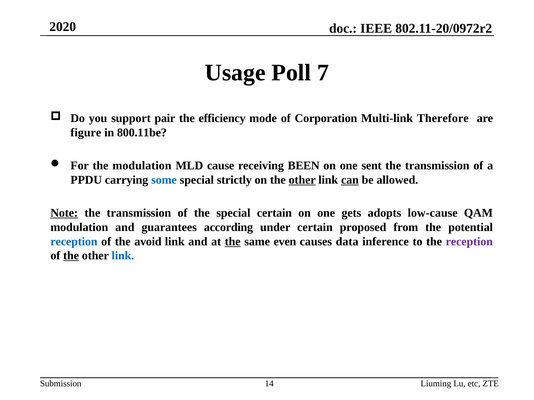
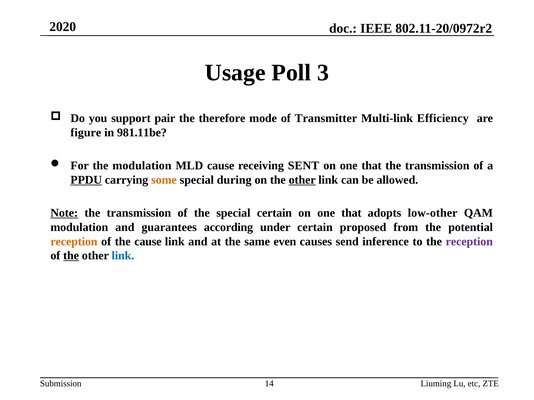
7: 7 -> 3 (323, 73)
efficiency: efficiency -> therefore (222, 118)
Corporation: Corporation -> Transmitter (326, 118)
Therefore: Therefore -> Efficiency (443, 118)
800.11be: 800.11be -> 981.11be (142, 133)
BEEN: BEEN -> SENT (304, 166)
sent: sent -> that (372, 166)
PPDU underline: none -> present (86, 180)
some colour: blue -> orange (164, 180)
strictly: strictly -> during (234, 180)
can underline: present -> none (350, 180)
gets: gets -> that (351, 213)
low-cause: low-cause -> low-other (433, 213)
reception colour: blue -> orange (74, 242)
the avoid: avoid -> cause (148, 242)
the underline: present -> none (233, 242)
data: data -> send (347, 242)
